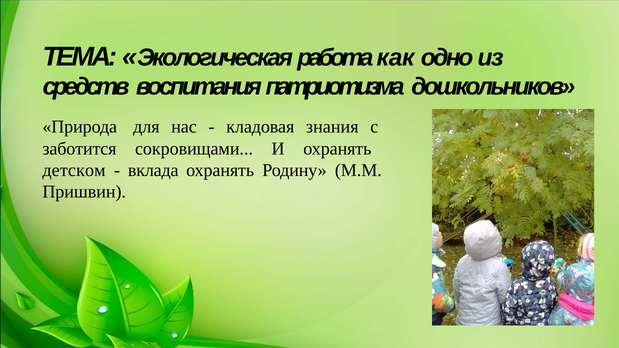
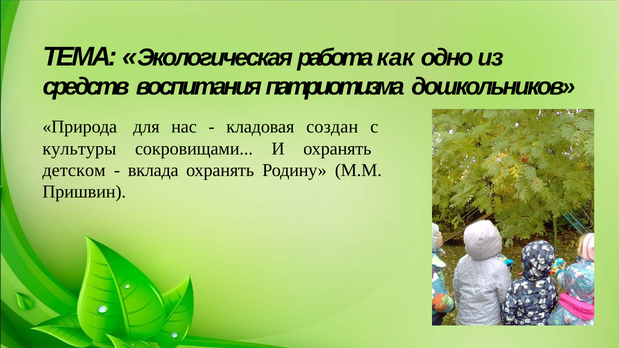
знания: знания -> cоздан (332, 127)
заботится: заботится -> культуры (79, 149)
